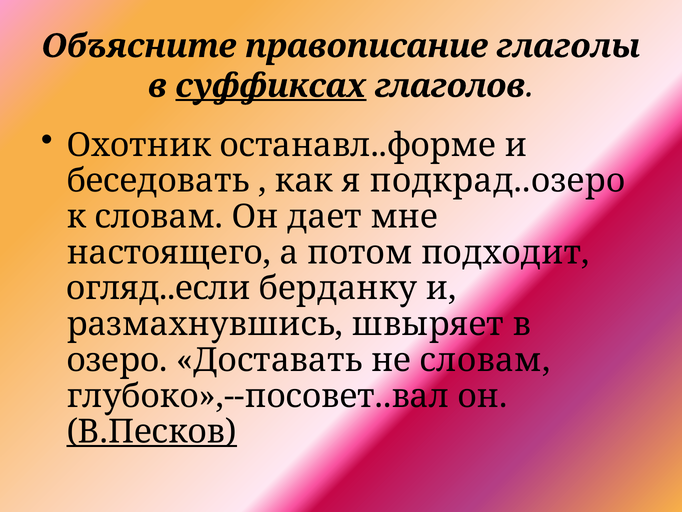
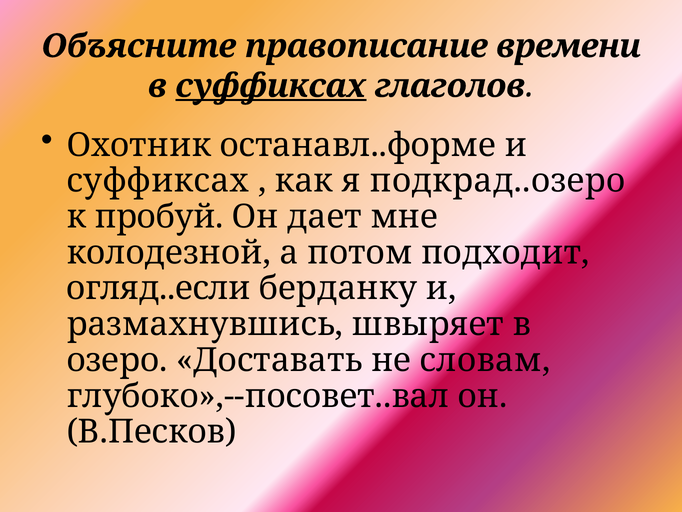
глаголы: глаголы -> времени (569, 46)
беседовать: беседовать -> суффиксах (158, 181)
к словам: словам -> пробуй (159, 217)
настоящего: настоящего -> колодезной (169, 252)
В.Песков underline: present -> none (152, 432)
